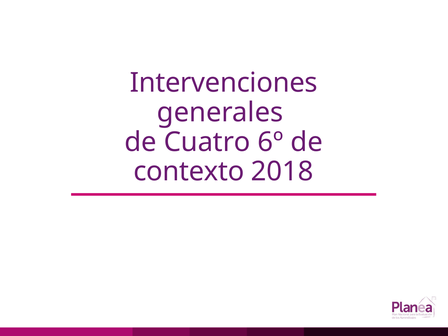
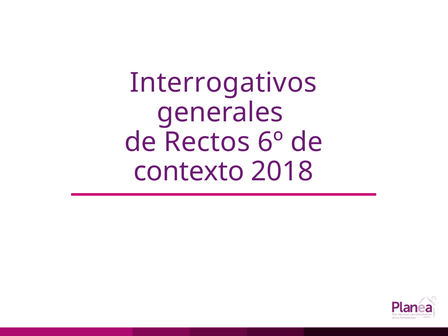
Intervenciones: Intervenciones -> Interrogativos (223, 83)
Cuatro: Cuatro -> Rectos (207, 142)
